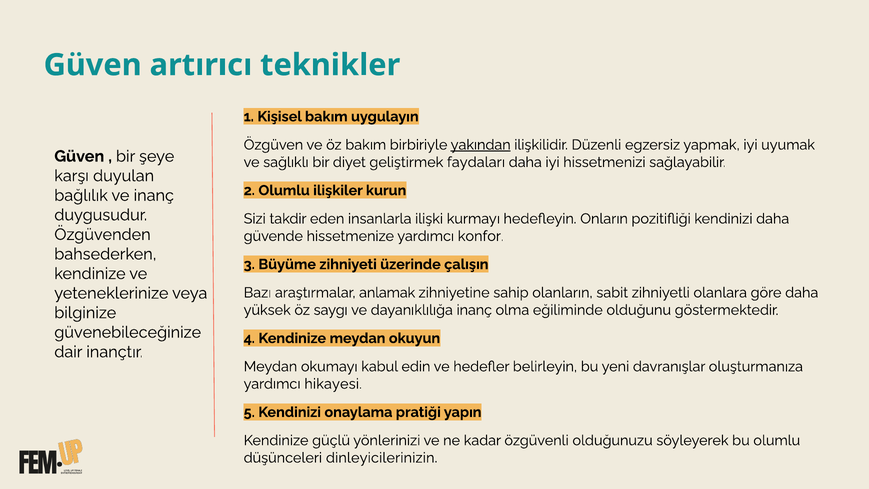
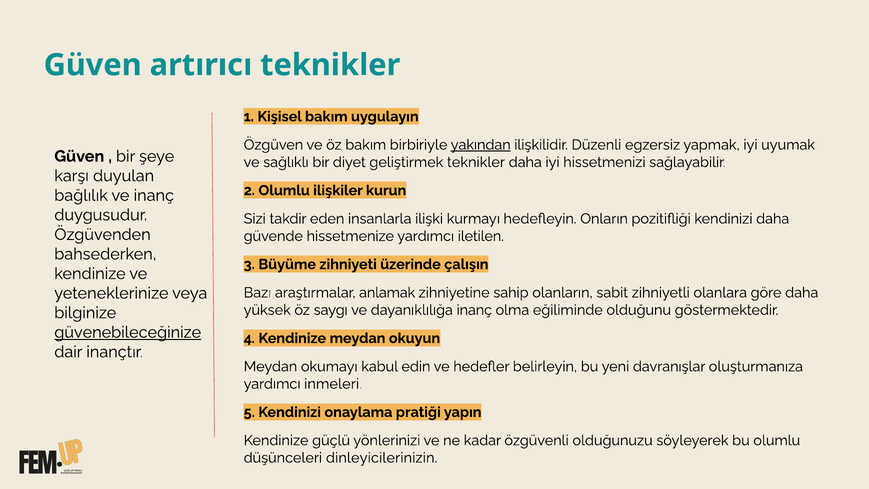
geliştirmek faydaları: faydaları -> teknikler (476, 162)
konfor: konfor -> iletilen (481, 236)
güvenebileceğinize underline: none -> present (128, 332)
hikayesi: hikayesi -> inmeleri (333, 384)
